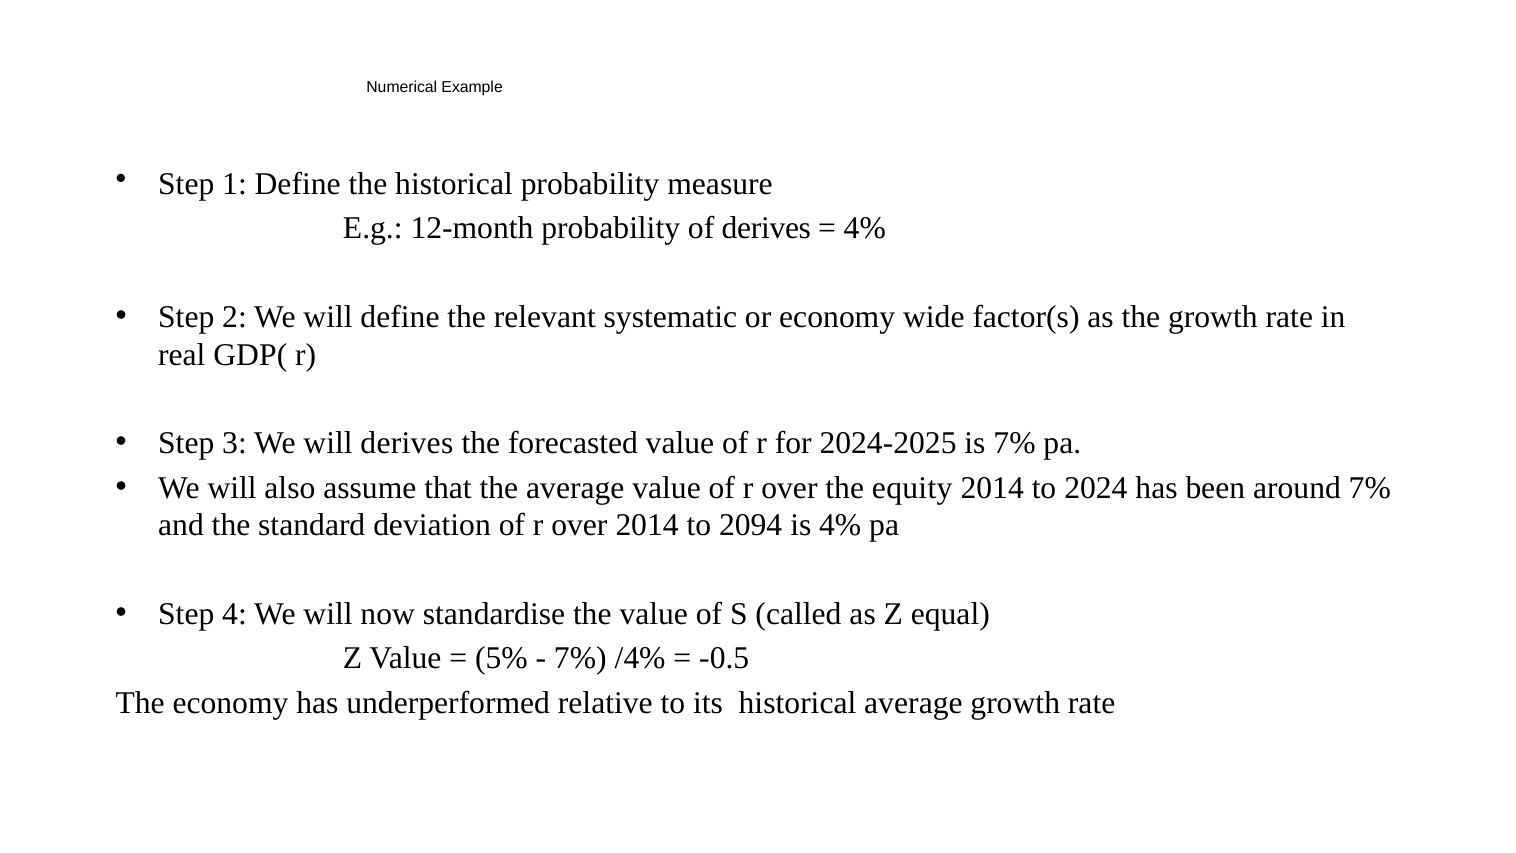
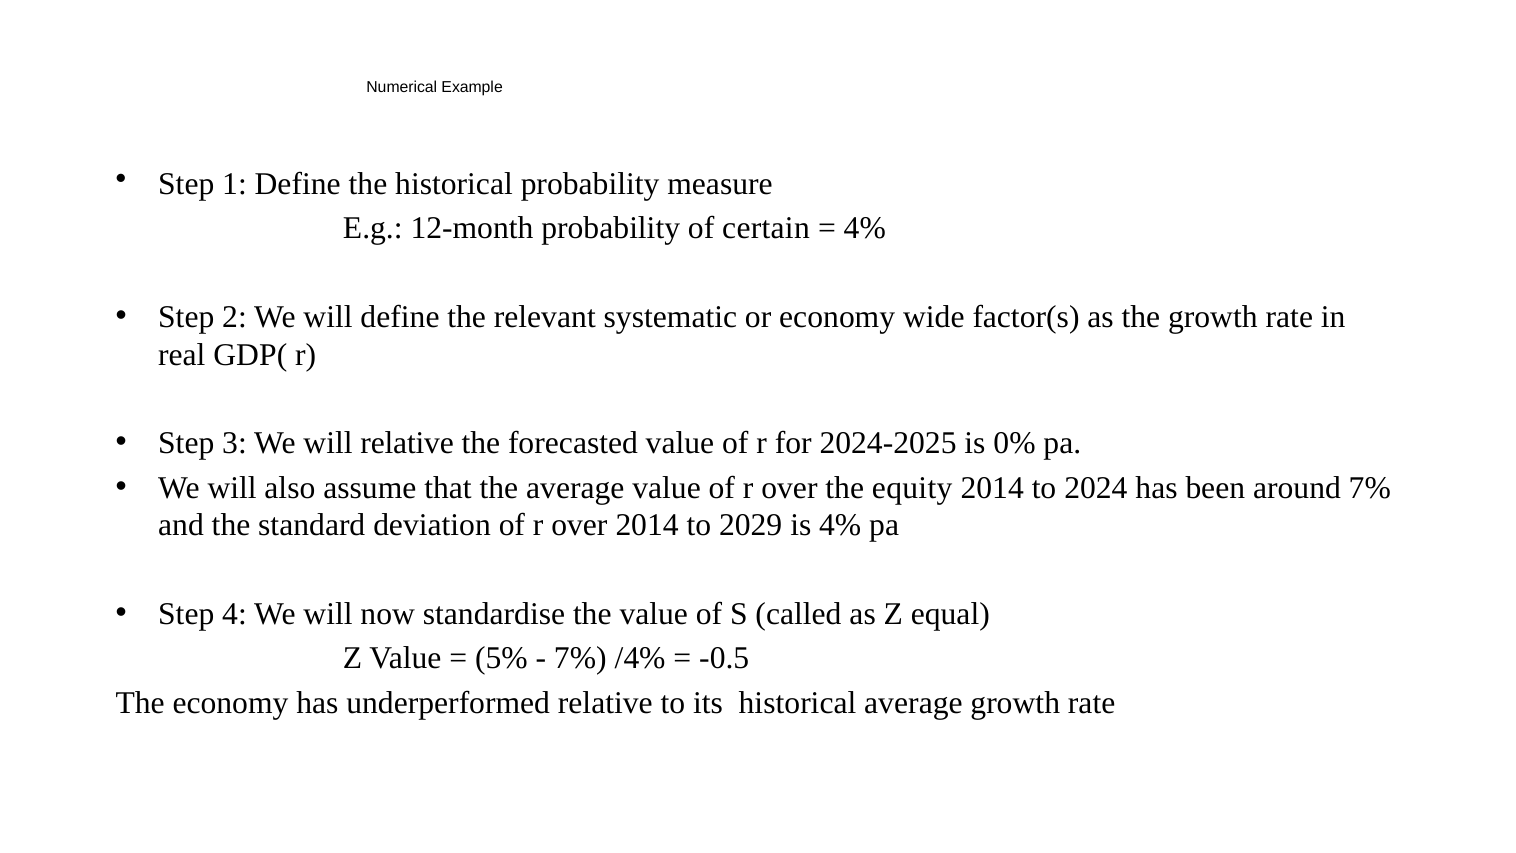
of derives: derives -> certain (766, 228)
will derives: derives -> relative (407, 443)
is 7%: 7% -> 0% (1014, 443)
2094: 2094 -> 2029 (751, 525)
